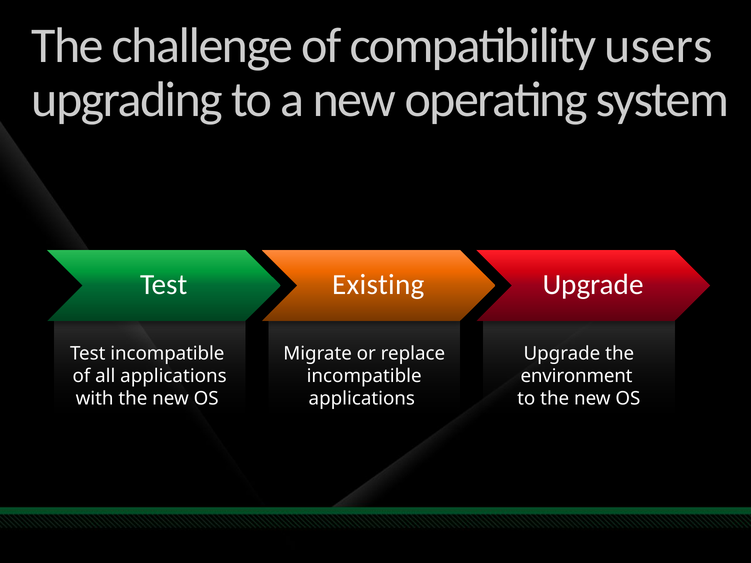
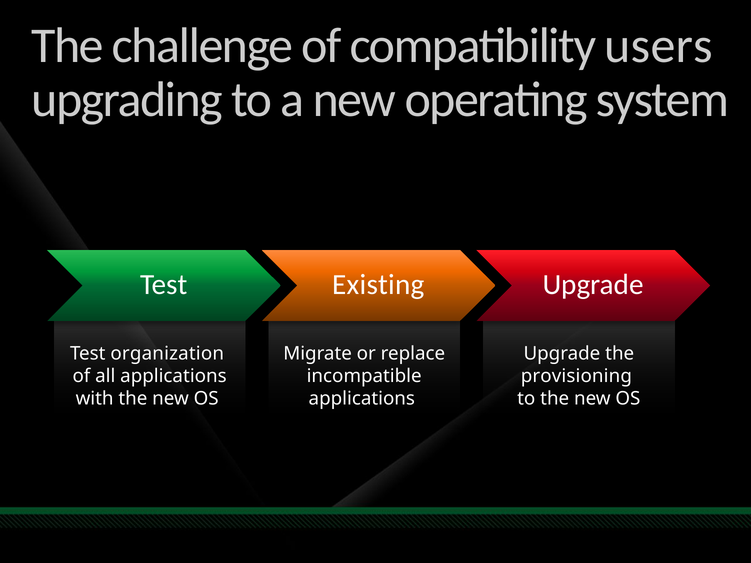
Test incompatible: incompatible -> organization (167, 354)
environment: environment -> provisioning (576, 376)
